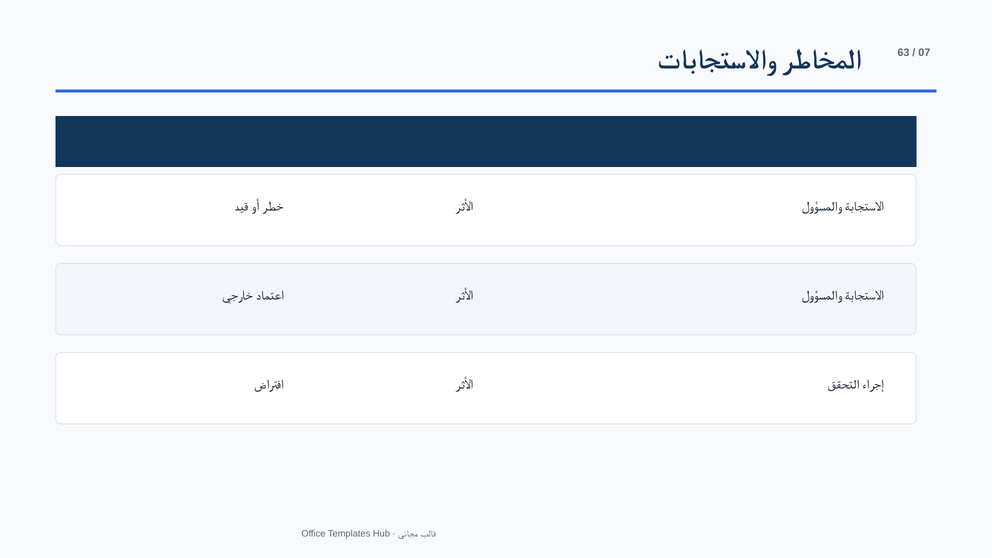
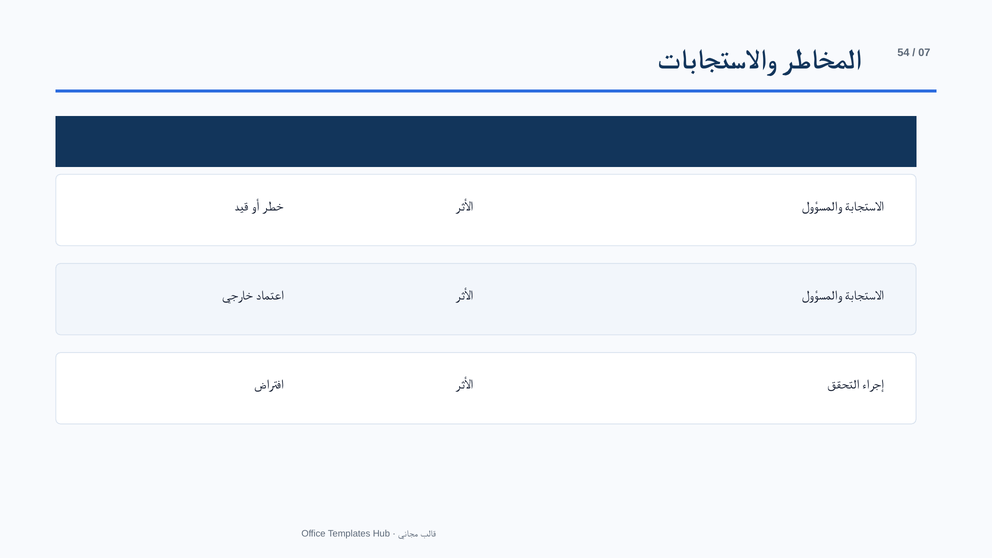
63: 63 -> 54 (903, 53)
